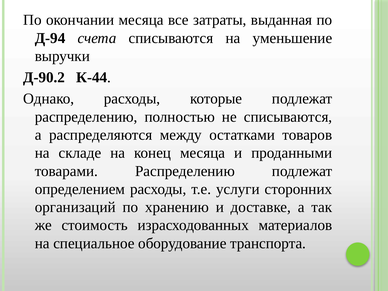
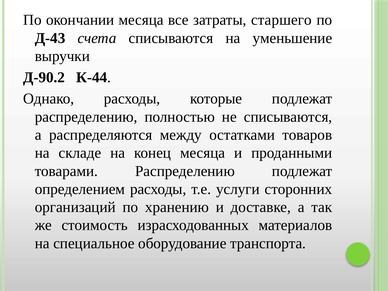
выданная: выданная -> старшего (281, 20)
Д-94: Д-94 -> Д-43 (50, 38)
